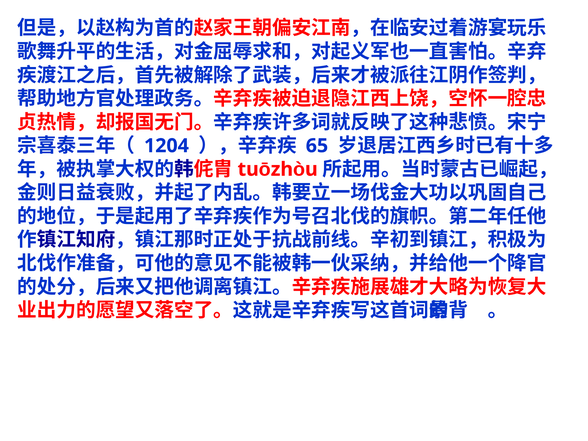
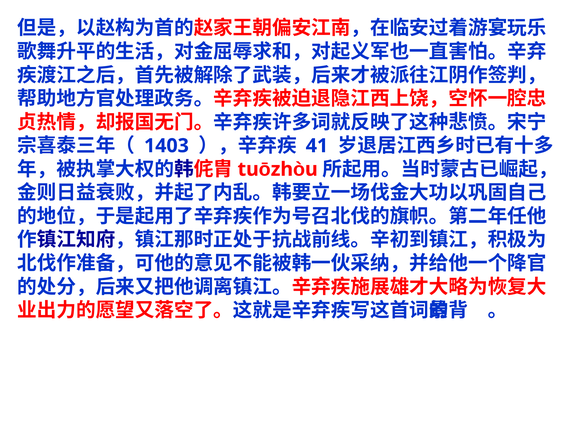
1204: 1204 -> 1403 (166, 146)
65: 65 -> 41 (317, 146)
